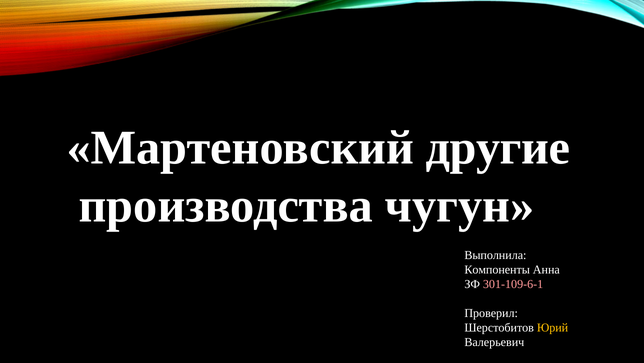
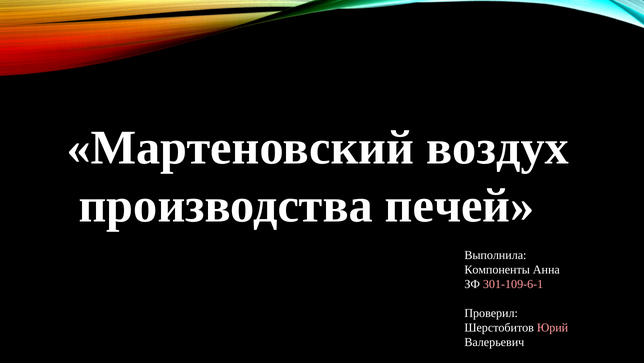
другие: другие -> воздух (498, 147)
чугун: чугун -> печей (460, 205)
Юрий colour: yellow -> pink (553, 327)
